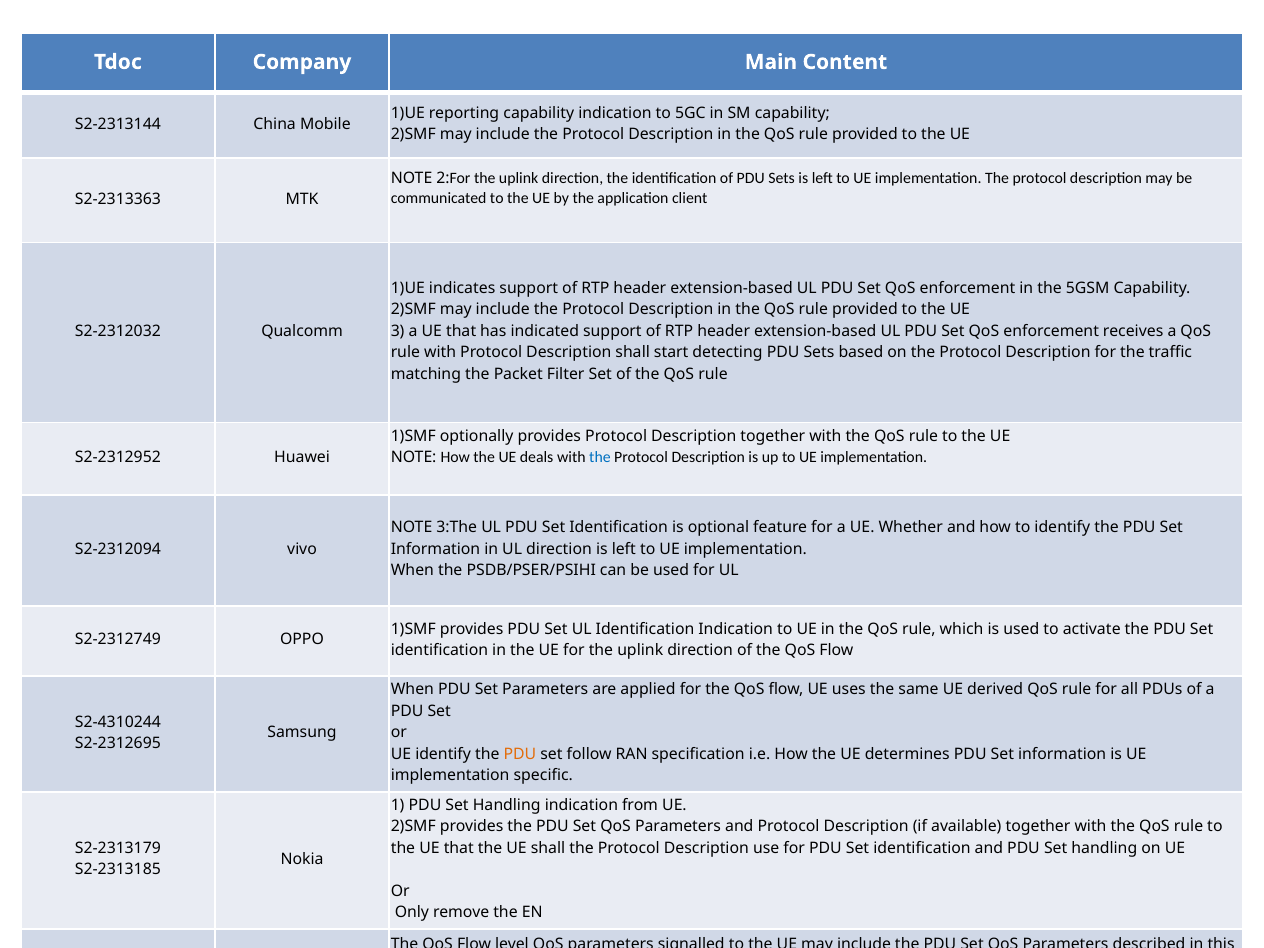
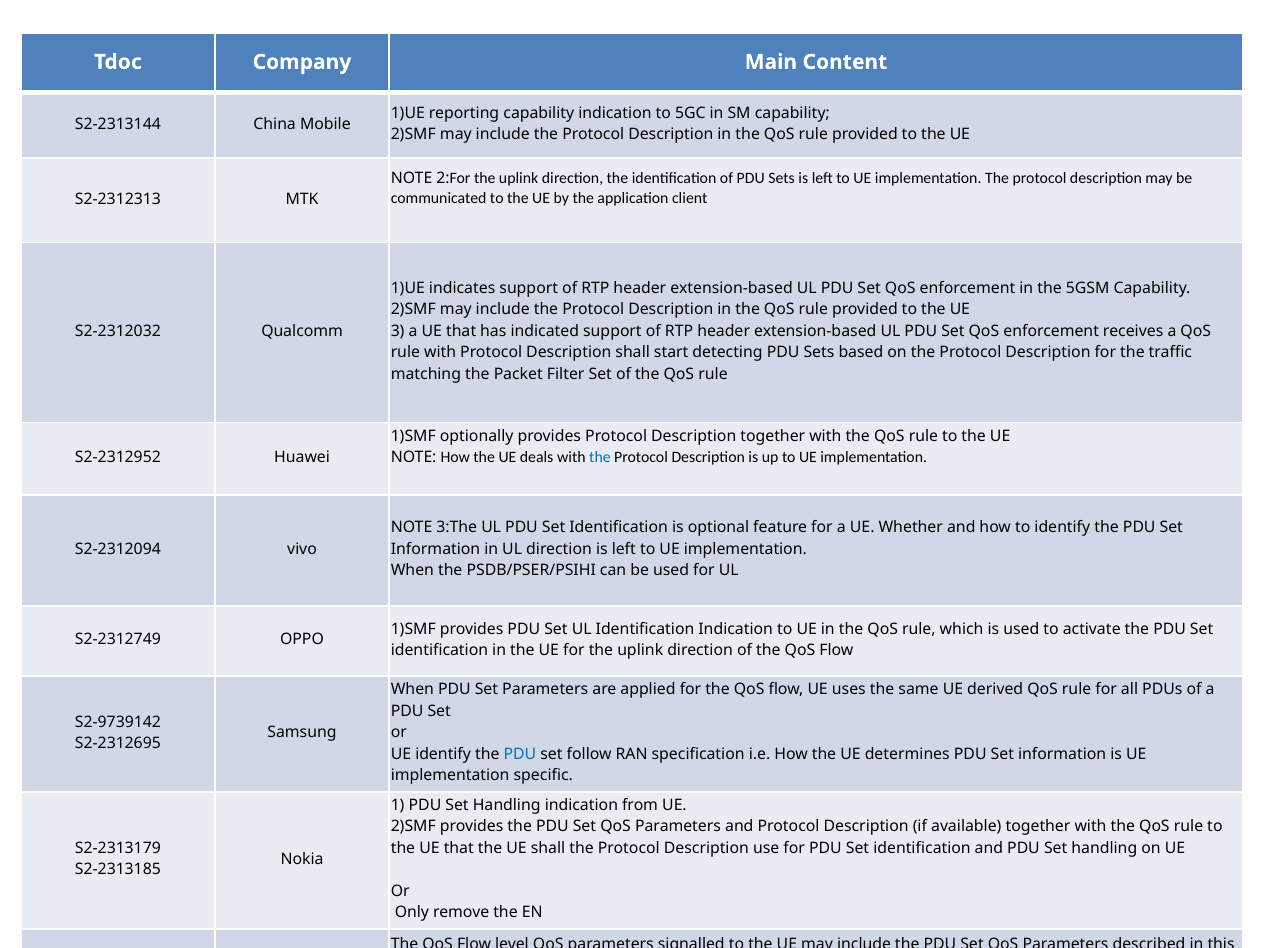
S2-2313363: S2-2313363 -> S2-2312313 (118, 199)
S2-4310244: S2-4310244 -> S2-9739142 (118, 722)
PDU colour: orange -> blue (520, 754)
